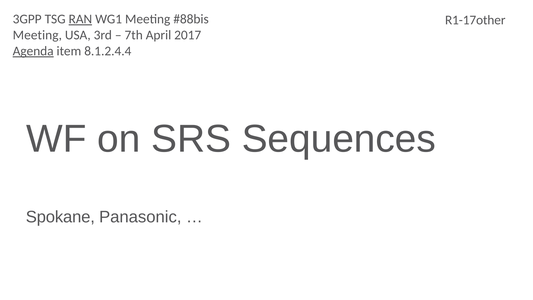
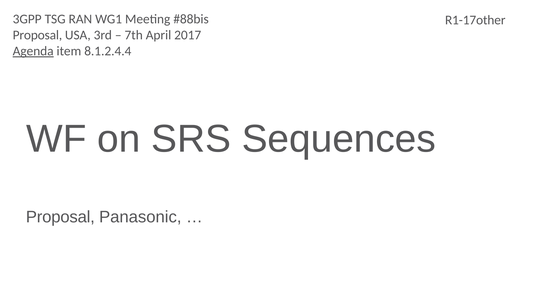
RAN underline: present -> none (80, 19)
Meeting: Meeting -> Proposal (37, 35)
Spokane: Spokane -> Proposal (60, 217)
